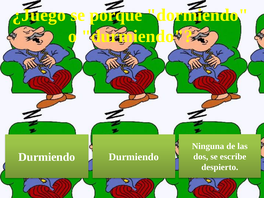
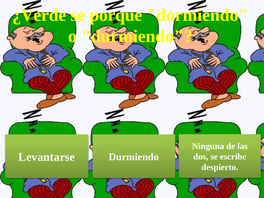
¿Juego: ¿Juego -> ¿Verde (39, 15)
Durmiendo: Durmiendo -> Levantarse (47, 157)
